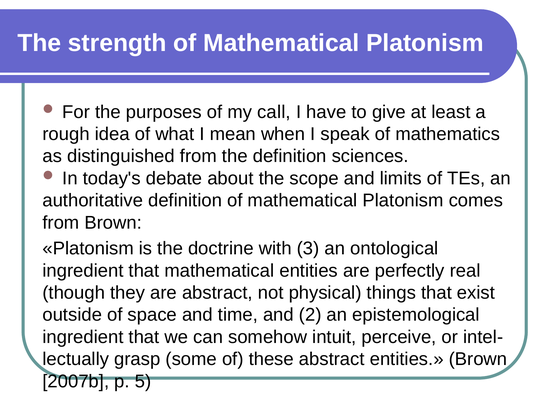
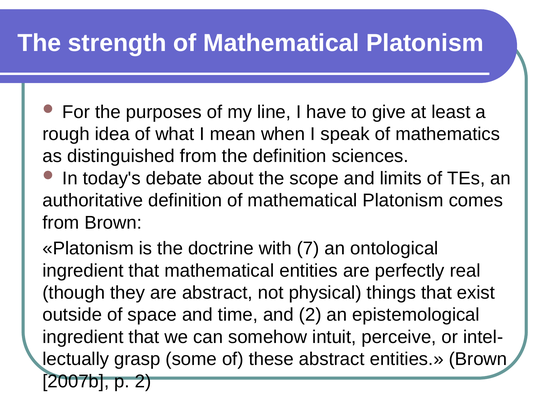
call: call -> line (274, 112)
3: 3 -> 7 (308, 249)
p 5: 5 -> 2 (143, 382)
